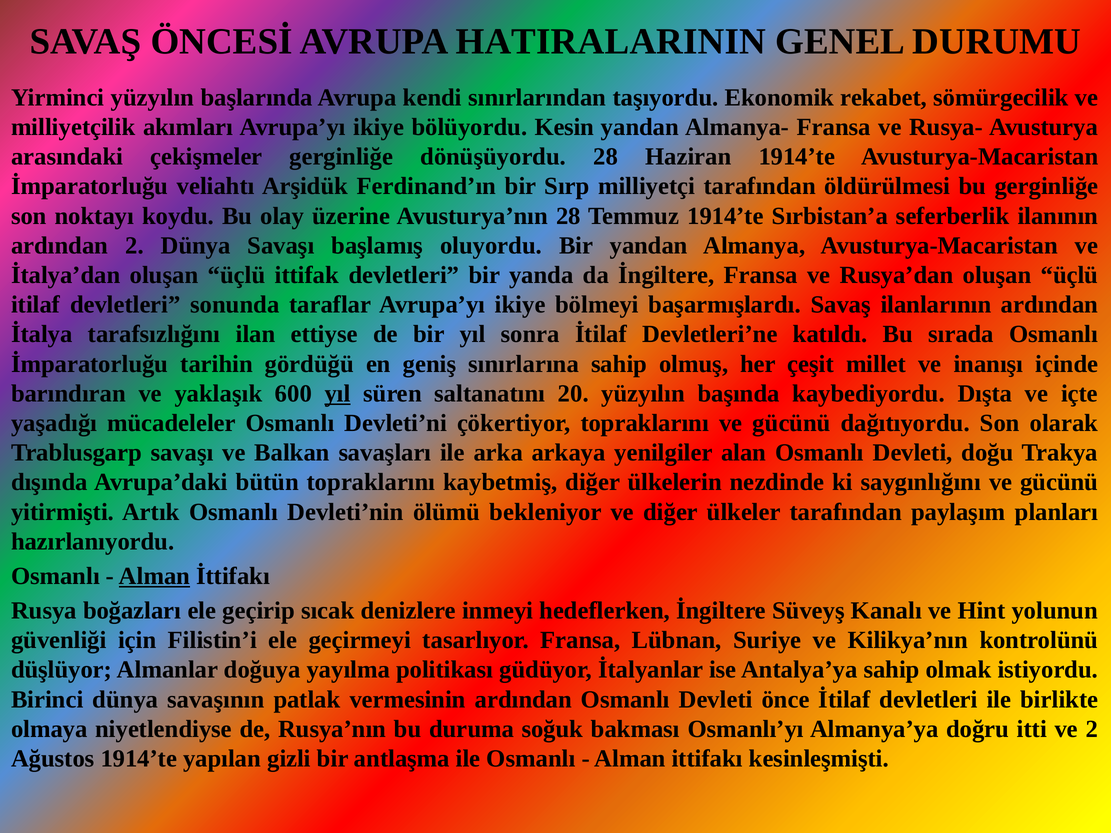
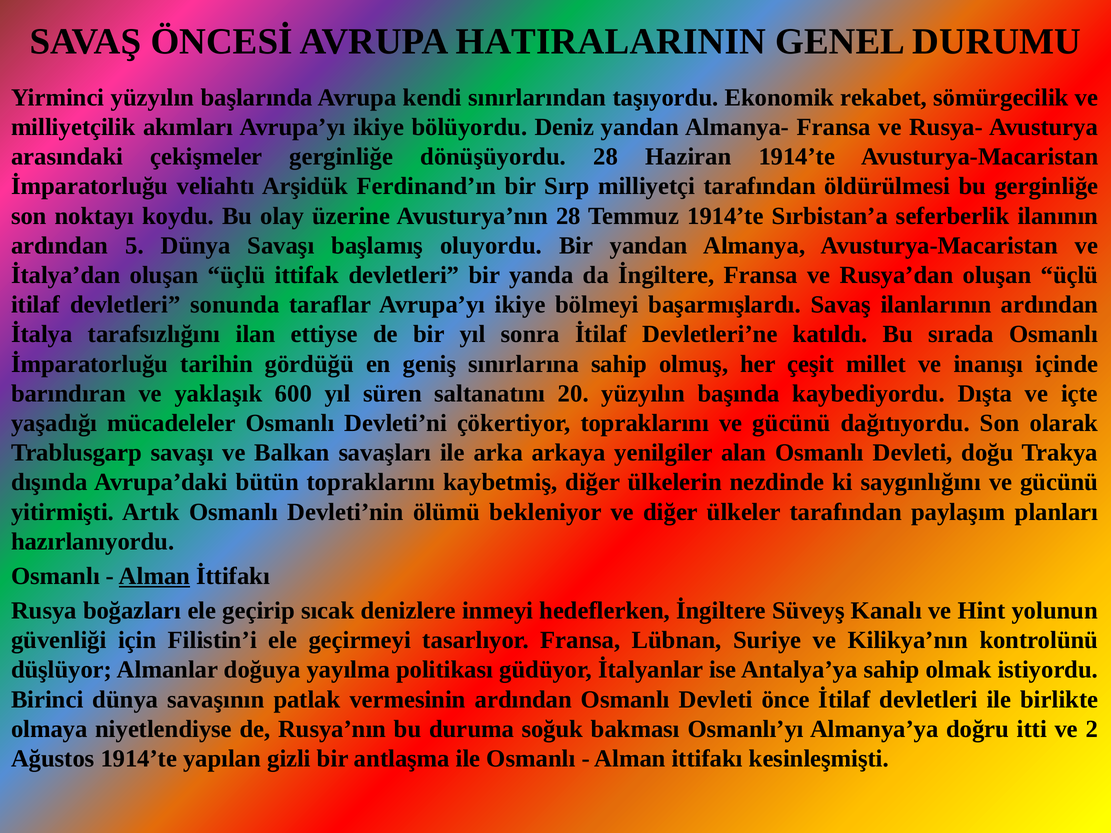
Kesin: Kesin -> Deniz (564, 127)
ardından 2: 2 -> 5 (134, 246)
yıl underline: present -> none (338, 394)
